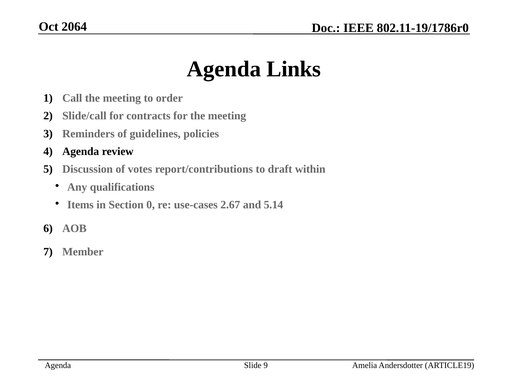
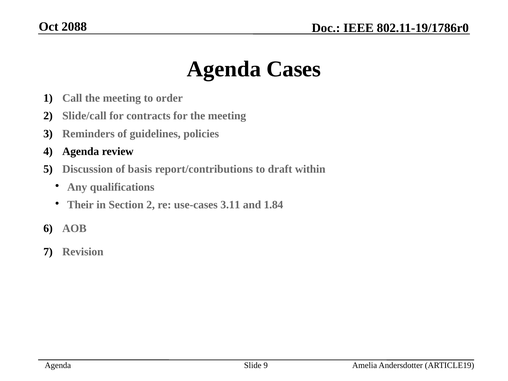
2064: 2064 -> 2088 (74, 27)
Links: Links -> Cases (294, 69)
votes: votes -> basis (140, 169)
Items: Items -> Their (80, 205)
Section 0: 0 -> 2 (151, 205)
2.67: 2.67 -> 3.11 (230, 205)
5.14: 5.14 -> 1.84 (274, 205)
Member: Member -> Revision (83, 252)
